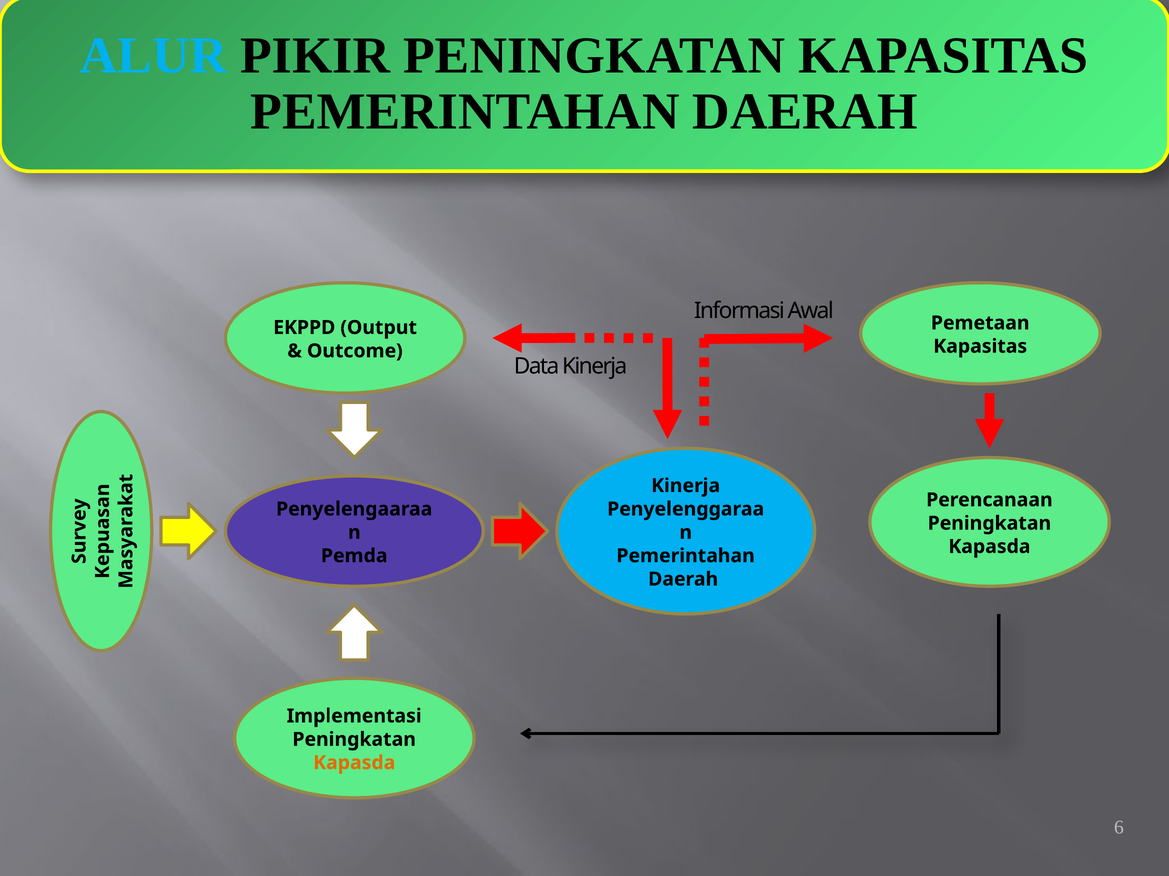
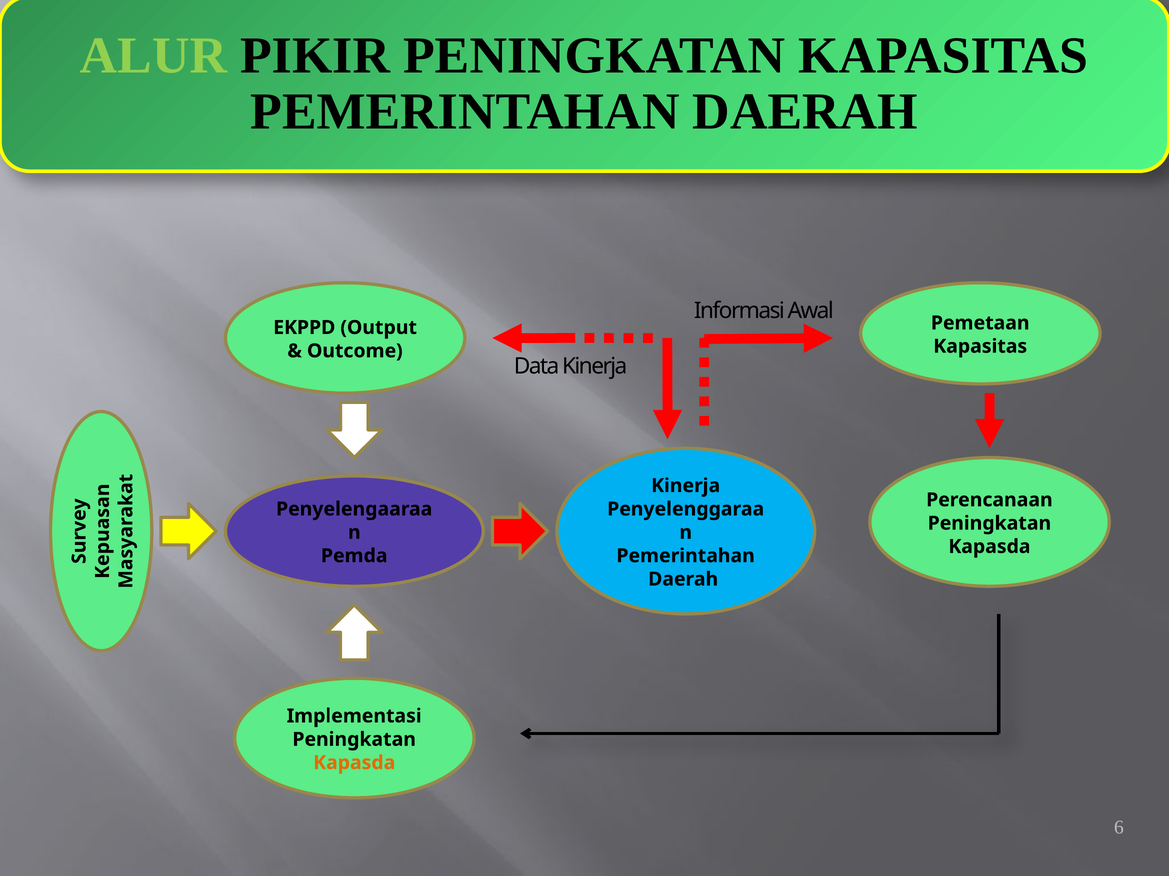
ALUR colour: light blue -> light green (153, 55)
